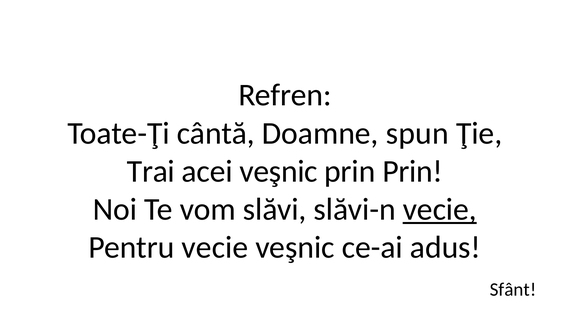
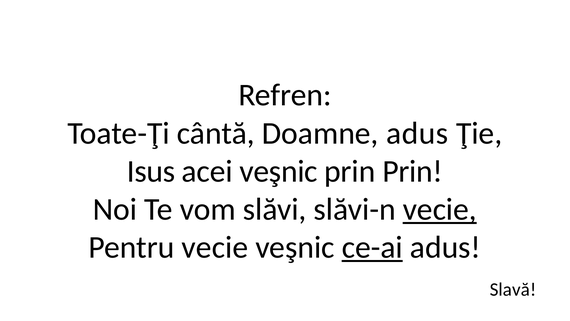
Doamne spun: spun -> adus (417, 133)
Trai: Trai -> Isus (151, 171)
ce-ai underline: none -> present (372, 247)
Sfânt: Sfânt -> Slavă (513, 289)
